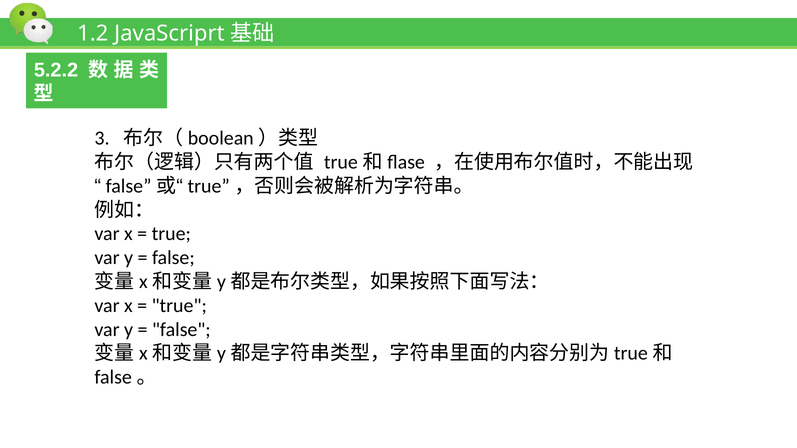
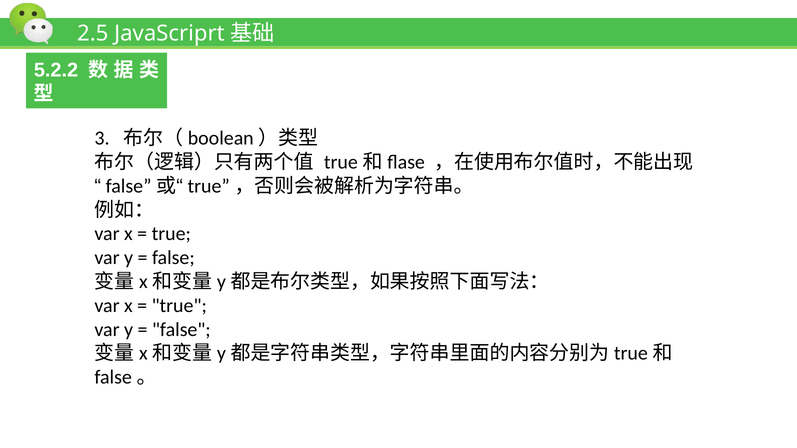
1.2: 1.2 -> 2.5 (93, 34)
